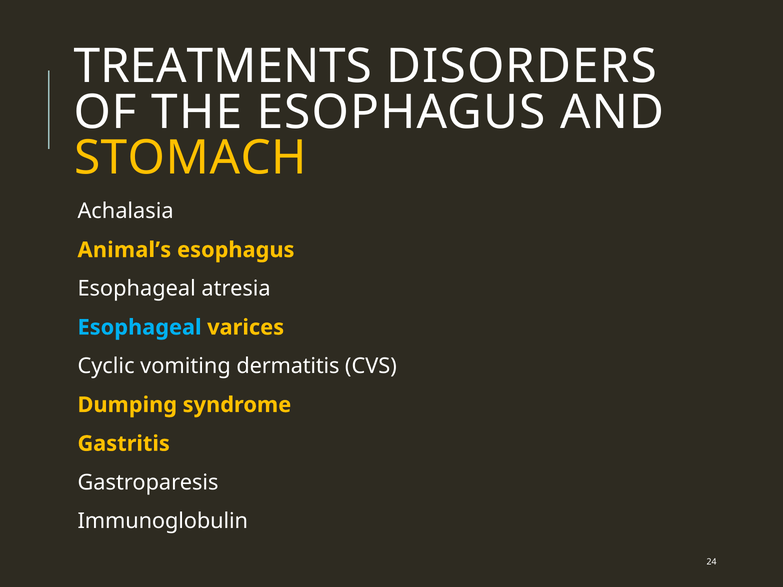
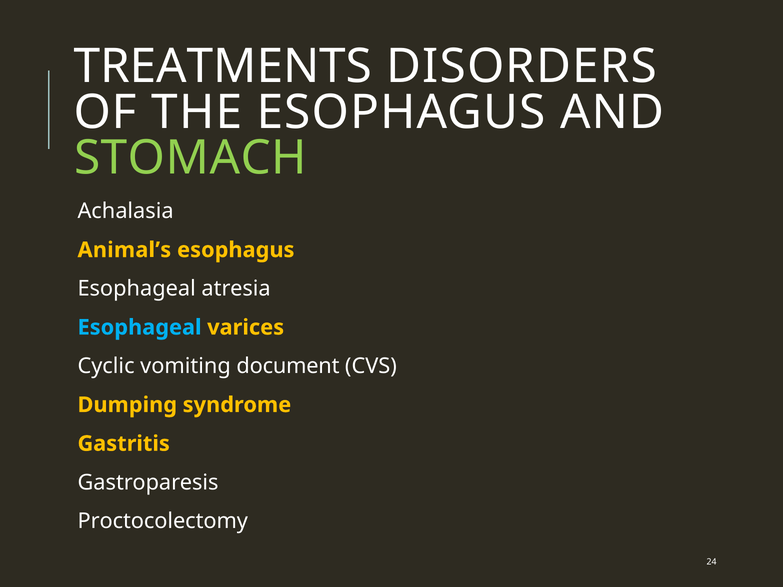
STOMACH colour: yellow -> light green (190, 158)
dermatitis: dermatitis -> document (288, 366)
Immunoglobulin: Immunoglobulin -> Proctocolectomy (163, 521)
